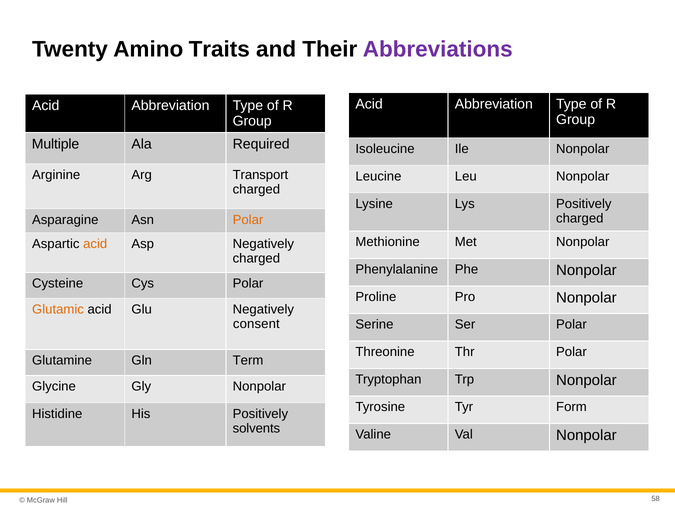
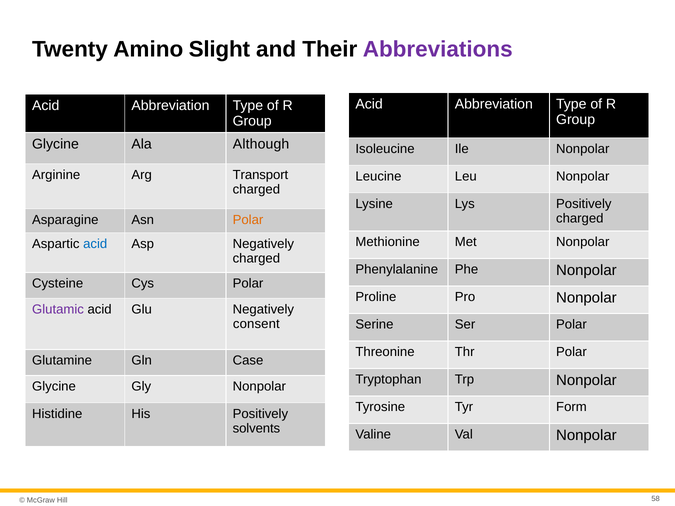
Traits: Traits -> Slight (219, 49)
Multiple: Multiple -> Glycine (55, 144)
Required: Required -> Although (261, 144)
acid colour: orange -> blue (95, 244)
Glutamic colour: orange -> purple (58, 309)
Term: Term -> Case (248, 361)
